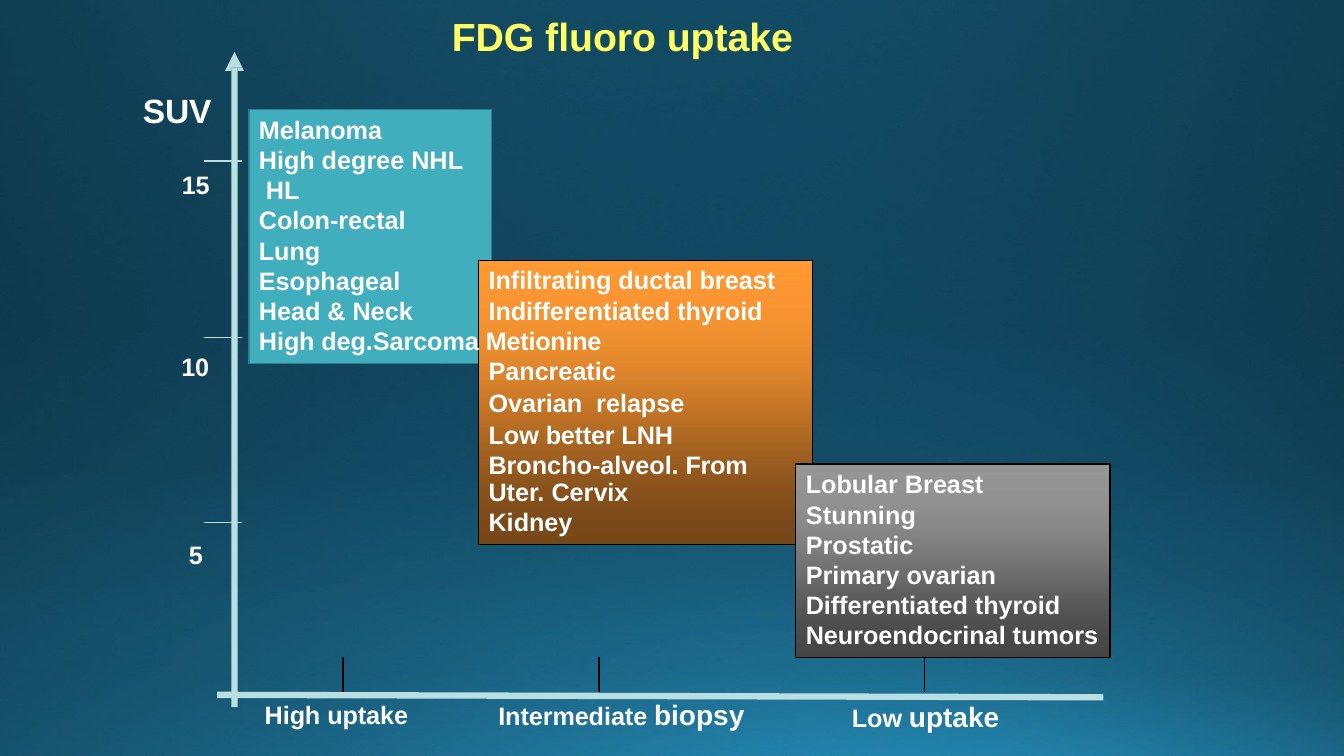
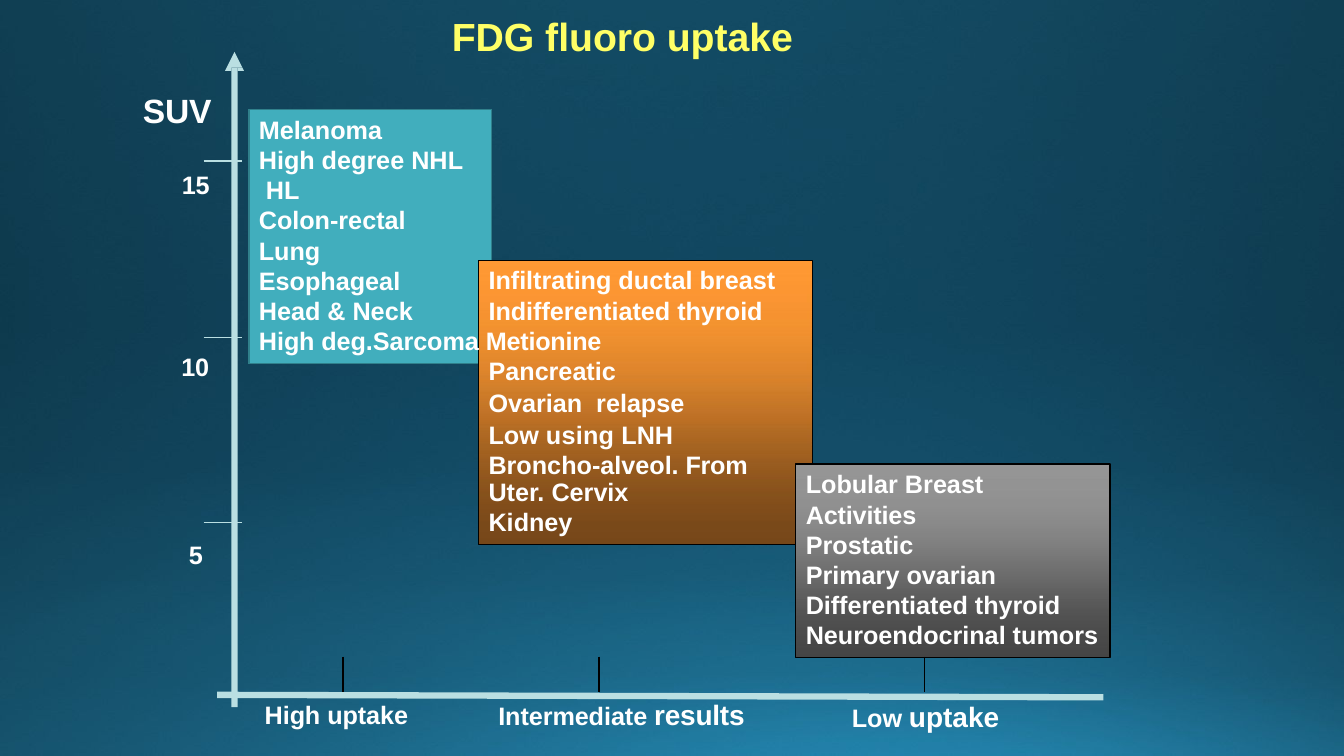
better: better -> using (580, 436)
Stunning: Stunning -> Activities (861, 516)
biopsy: biopsy -> results (699, 717)
